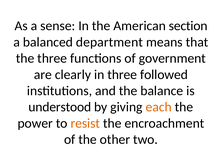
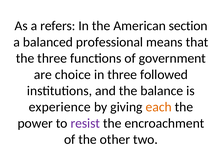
sense: sense -> refers (58, 26)
department: department -> professional (110, 42)
clearly: clearly -> choice (73, 75)
understood: understood -> experience (60, 107)
resist colour: orange -> purple (85, 124)
